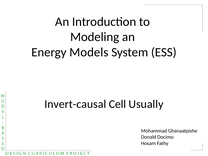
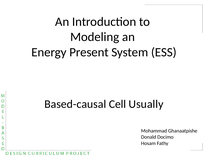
Models: Models -> Present (89, 52)
Invert-causal: Invert-causal -> Based-causal (75, 104)
